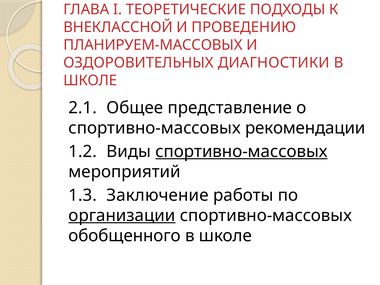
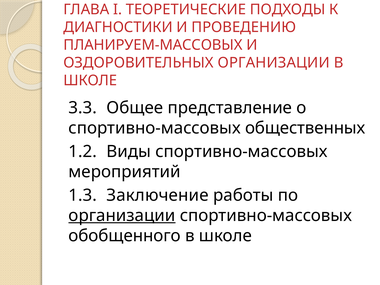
ВНЕКЛАССНОЙ: ВНЕКЛАССНОЙ -> ДИАГНОСТИКИ (118, 27)
ОЗДОРОВИТЕЛЬНЫХ ДИАГНОСТИКИ: ДИАГНОСТИКИ -> ОРГАНИЗАЦИИ (274, 63)
2.1: 2.1 -> 3.3 (83, 108)
рекомендации: рекомендации -> общественных (305, 128)
спортивно-массовых underline: present -> none (241, 152)
